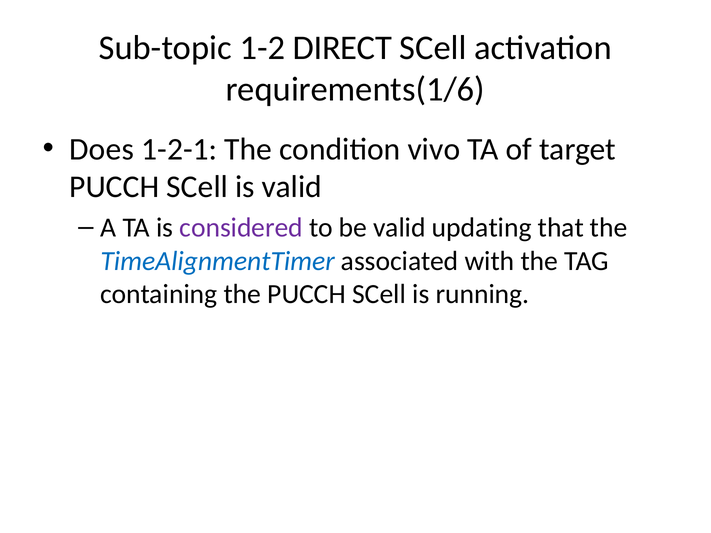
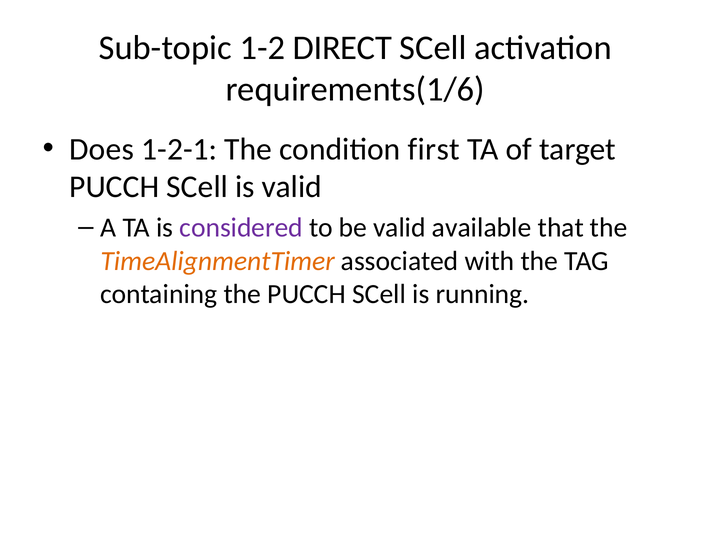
vivo: vivo -> first (434, 149)
updating: updating -> available (482, 228)
TimeAlignmentTimer colour: blue -> orange (218, 261)
